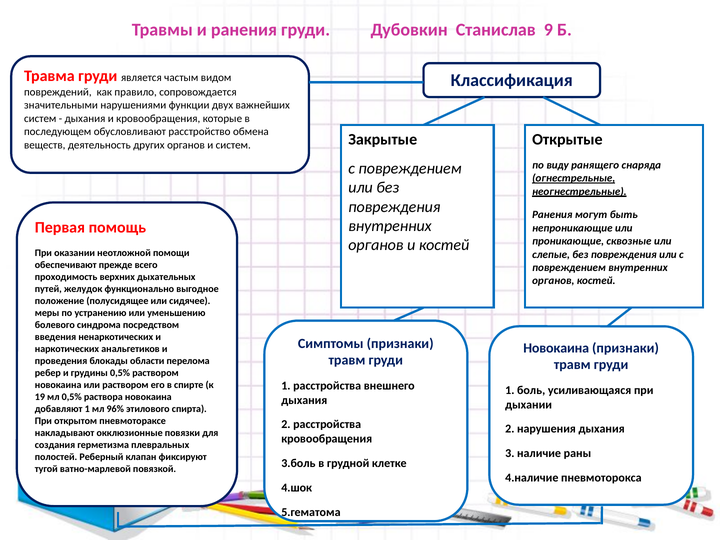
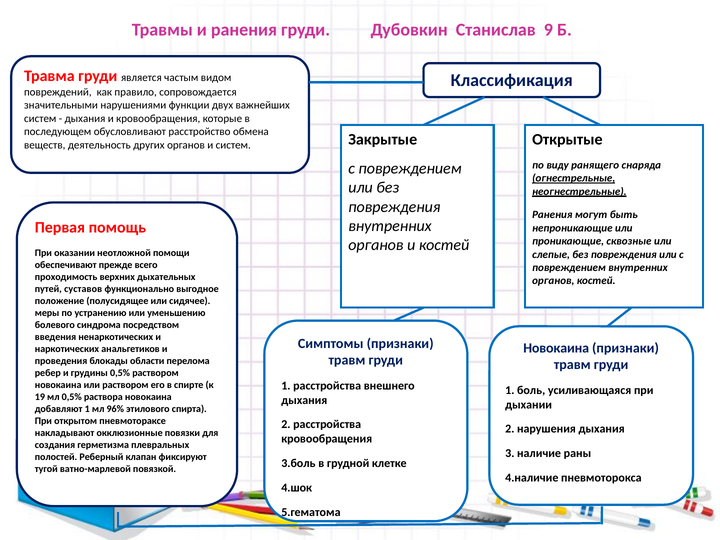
желудок: желудок -> суставов (83, 289)
